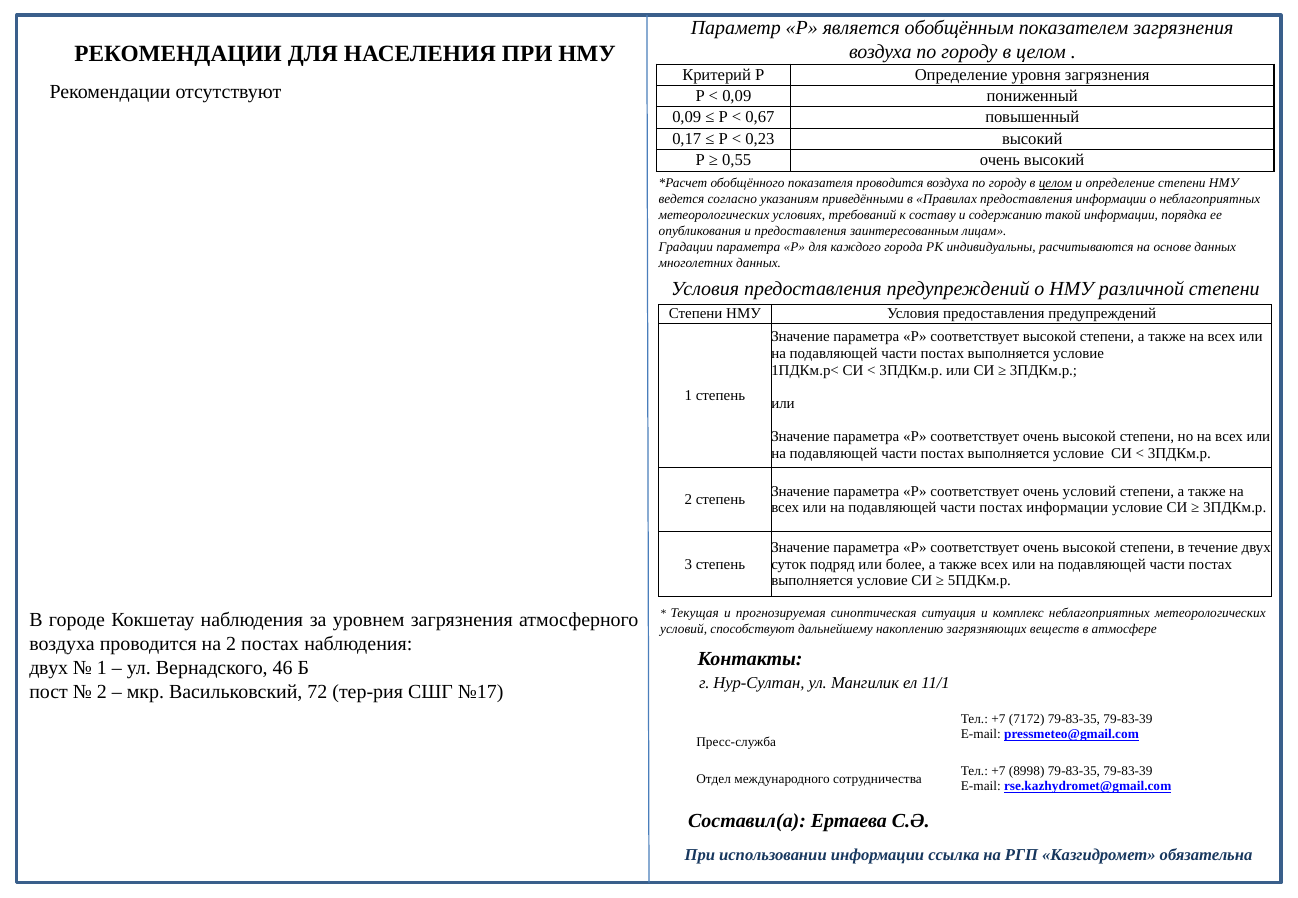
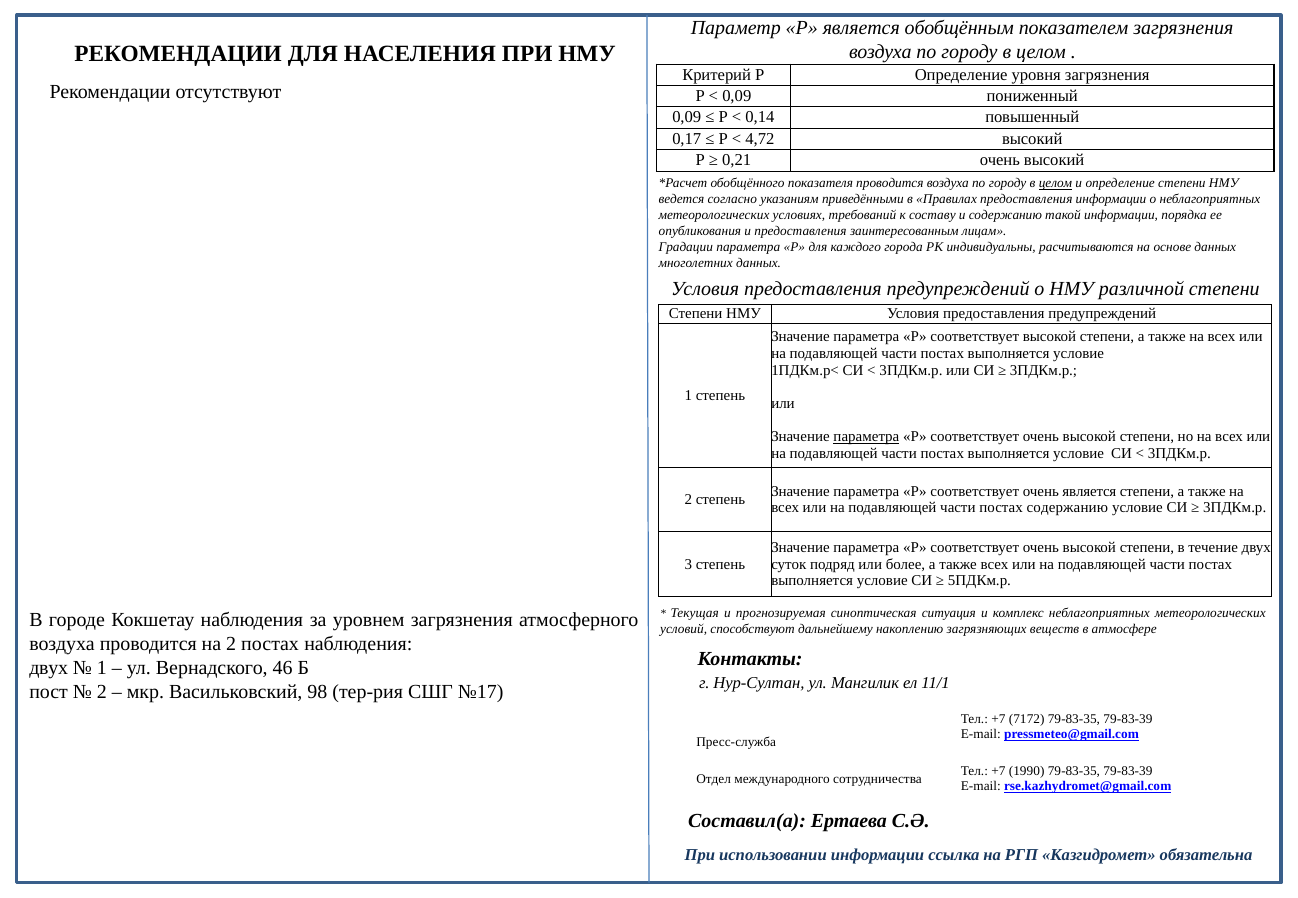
0,67: 0,67 -> 0,14 (760, 117)
0,23: 0,23 -> 4,72 (760, 139)
0,55: 0,55 -> 0,21 (737, 160)
параметра underline: none -> present (866, 437)
очень условий: условий -> является (1089, 492)
постах информации: информации -> содержанию (1067, 508)
72: 72 -> 98 (317, 692)
8998: 8998 -> 1990 (1027, 772)
